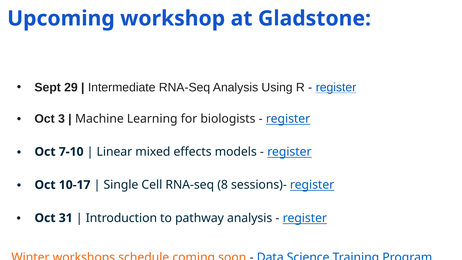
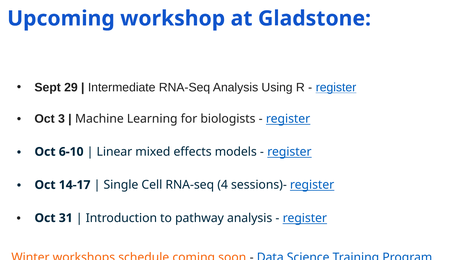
7-10: 7-10 -> 6-10 (71, 152)
10-17: 10-17 -> 14-17 (75, 185)
8: 8 -> 4 (223, 185)
